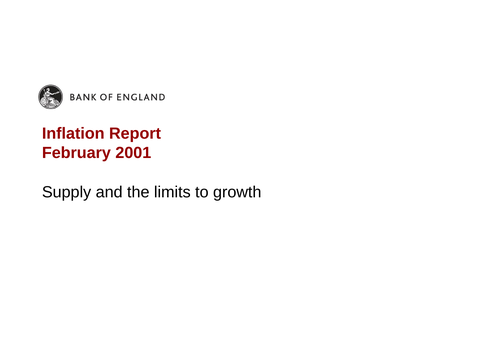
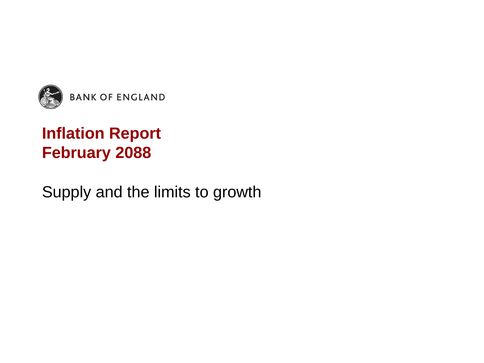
2001: 2001 -> 2088 (133, 153)
